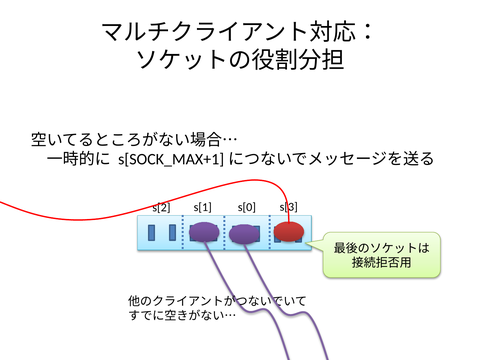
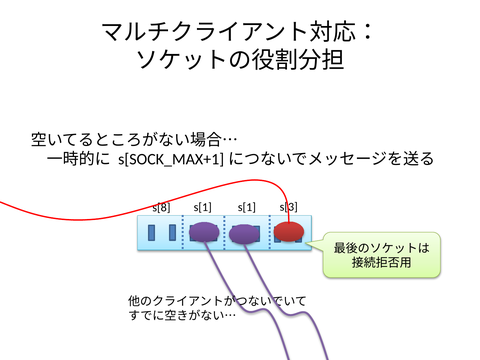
s[2: s[2 -> s[8 (161, 208)
s[1 s[0: s[0 -> s[1 (247, 207)
